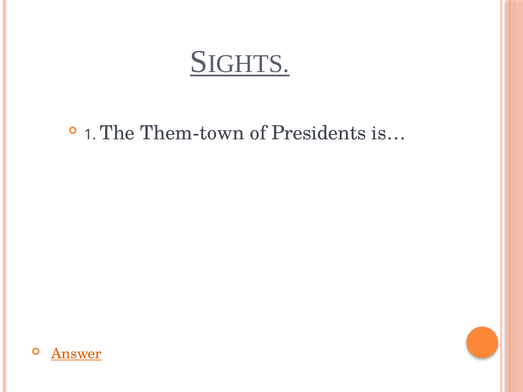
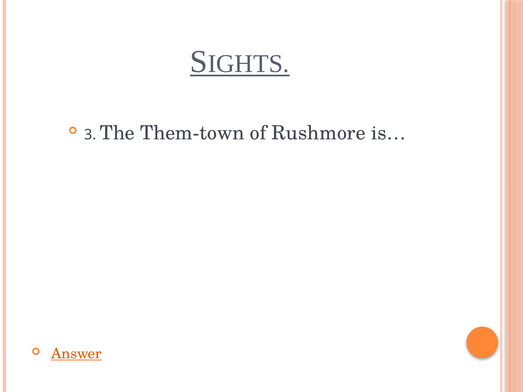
1: 1 -> 3 (90, 135)
Presidents: Presidents -> Rushmore (319, 133)
